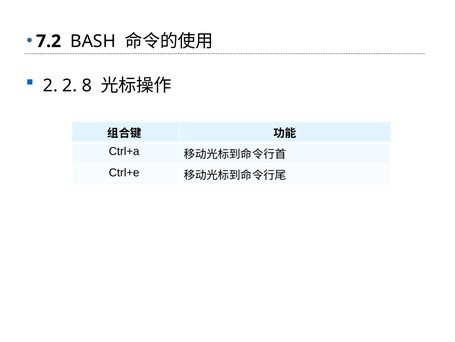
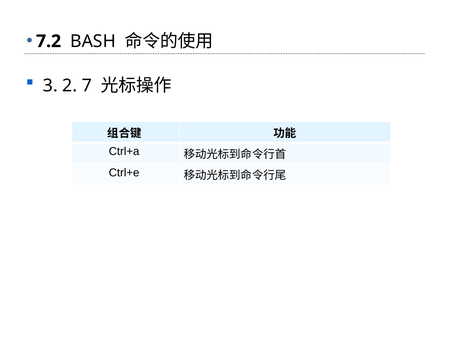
2: 2 -> 3 (50, 85)
8: 8 -> 7 (87, 85)
